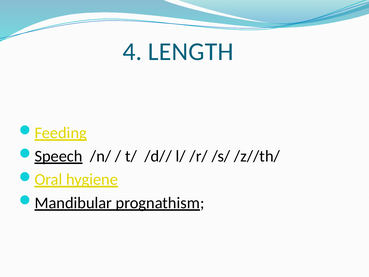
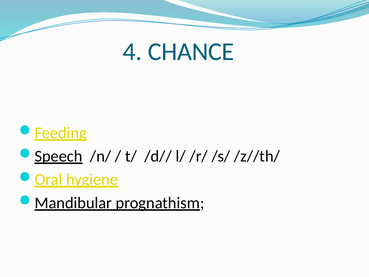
LENGTH: LENGTH -> CHANCE (191, 52)
